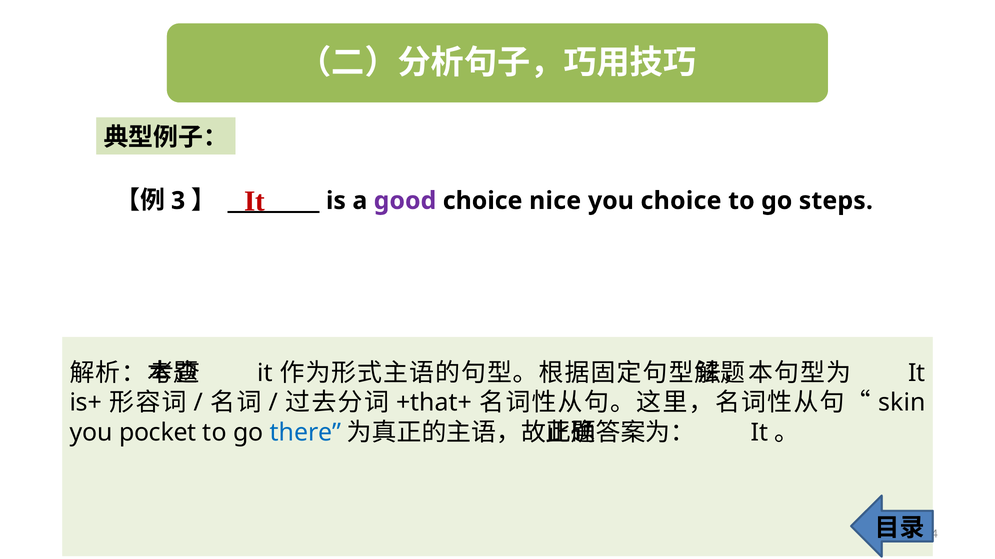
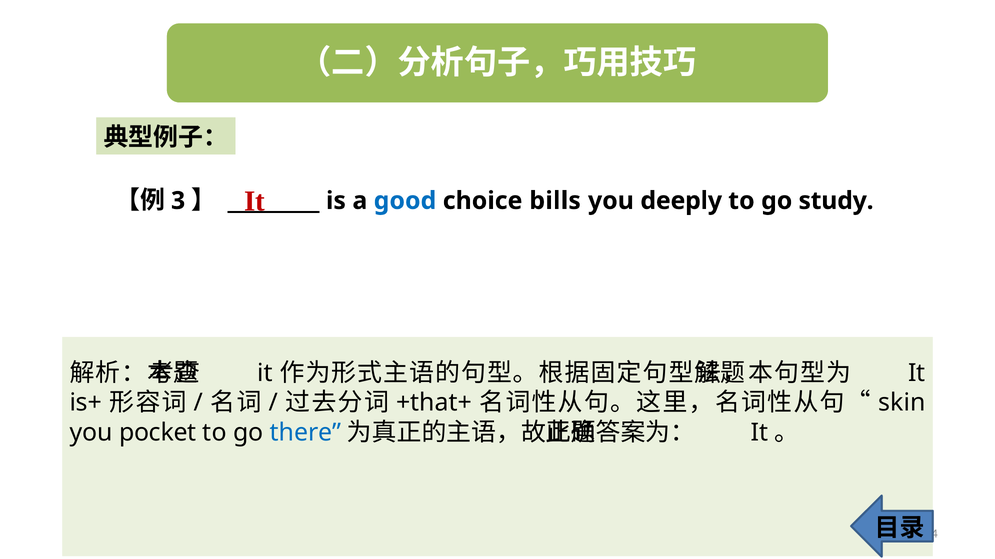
good colour: purple -> blue (405, 201)
nice: nice -> bills (555, 201)
you choice: choice -> deeply (681, 201)
steps: steps -> study (836, 201)
